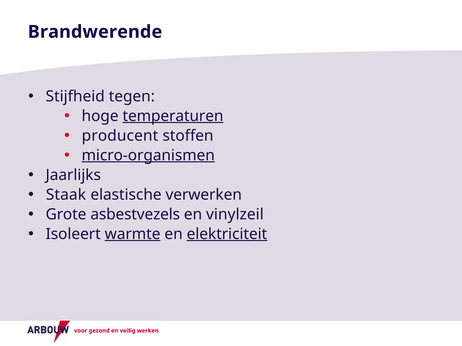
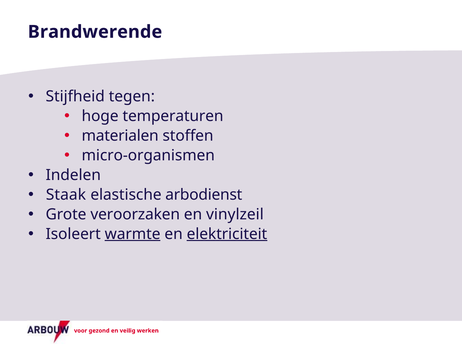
temperaturen underline: present -> none (173, 116)
producent: producent -> materialen (120, 136)
micro-organismen underline: present -> none (148, 156)
Jaarlijks: Jaarlijks -> Indelen (73, 175)
verwerken: verwerken -> arbodienst (204, 195)
asbestvezels: asbestvezels -> veroorzaken (135, 215)
